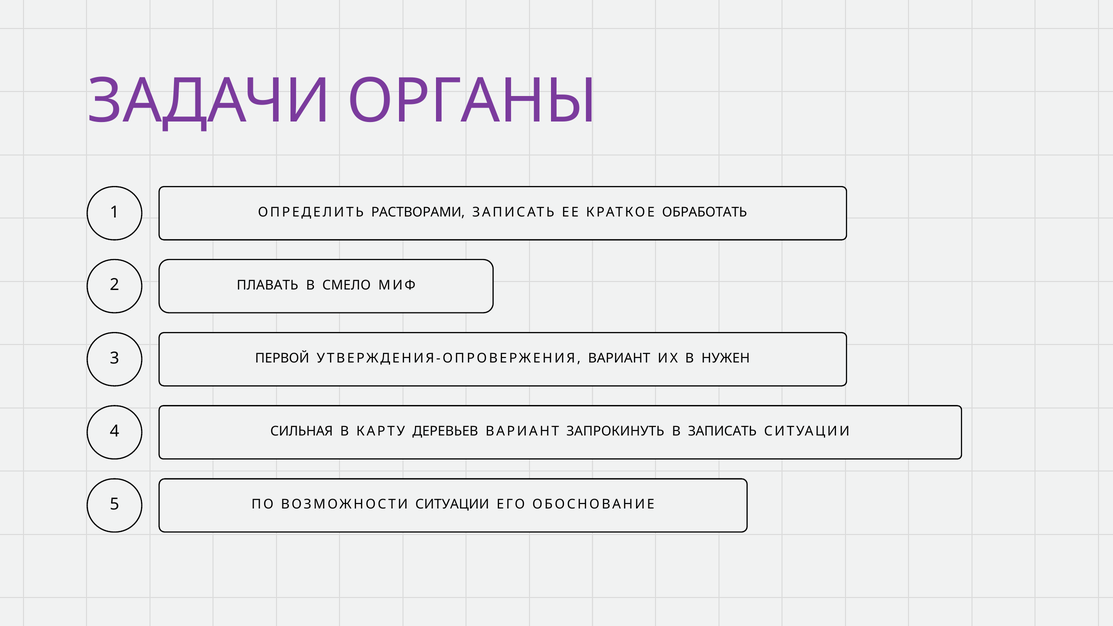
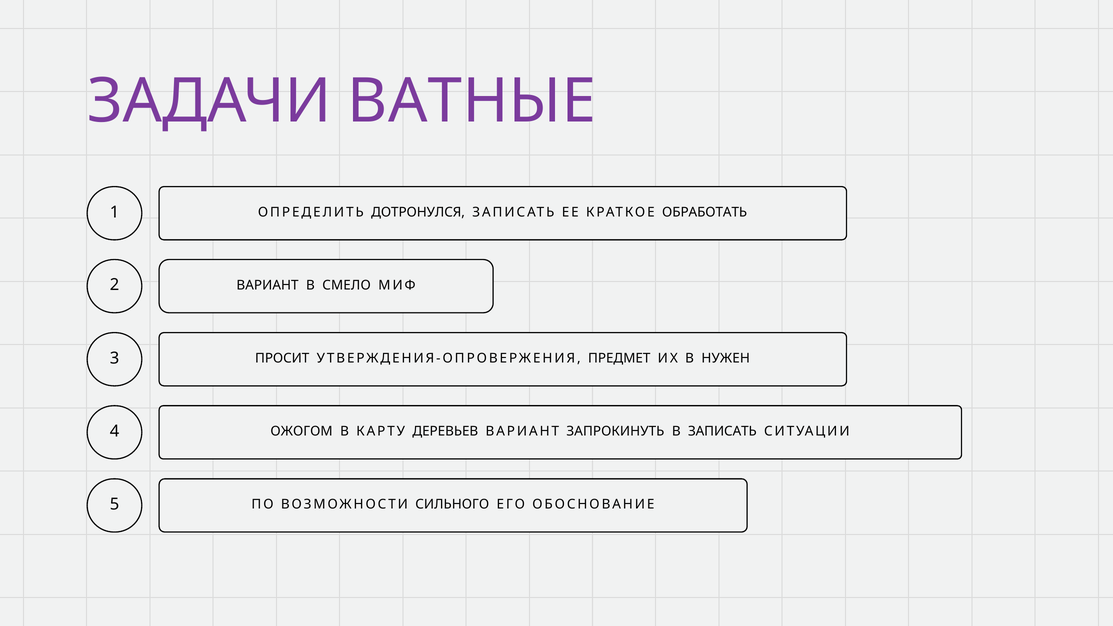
ОРГАНЫ: ОРГАНЫ -> ВАТНЫЕ (472, 102)
РАСТВОРАМИ: РАСТВОРАМИ -> ДОТРОНУЛСЯ (418, 212)
ПЛАВАТЬ: ПЛАВАТЬ -> ВАРИАНТ (268, 285)
ПЕРВОЙ: ПЕРВОЙ -> ПРОСИТ (282, 358)
УТВЕРЖДЕНИЯ-ОПРОВЕРЖЕНИЯ ВАРИАНТ: ВАРИАНТ -> ПРЕДМЕТ (619, 358)
СИЛЬНАЯ: СИЛЬНАЯ -> ОЖОГОМ (302, 431)
ВОЗМОЖНОСТИ СИТУАЦИИ: СИТУАЦИИ -> СИЛЬНОГО (452, 505)
